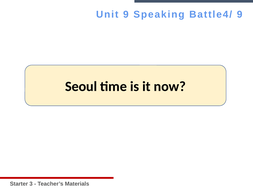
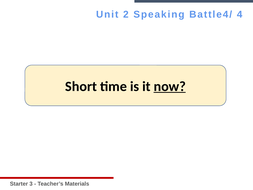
Unit 9: 9 -> 2 (126, 15)
Battle4/ 9: 9 -> 4 (240, 15)
Seoul: Seoul -> Short (81, 86)
now underline: none -> present (170, 86)
